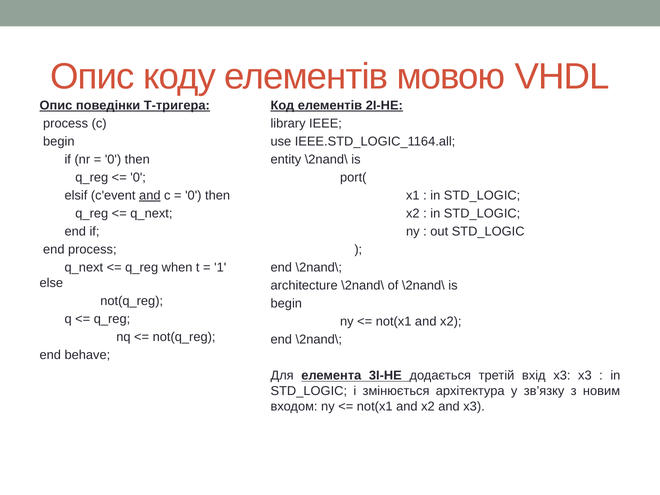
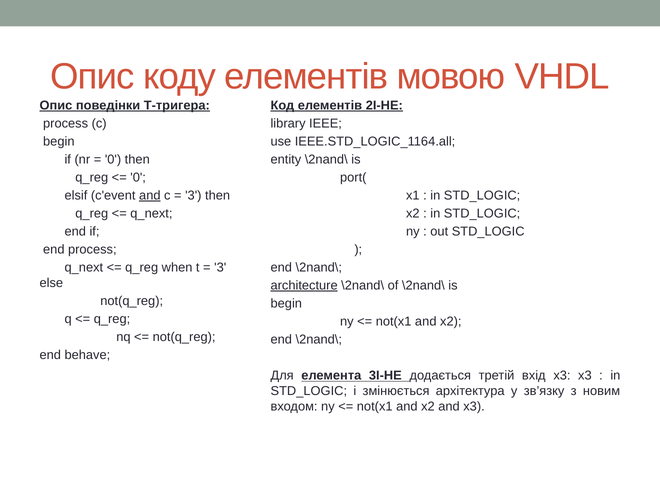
0: 0 -> 3 (193, 195)
1: 1 -> 3 (220, 267)
architecture underline: none -> present (304, 285)
